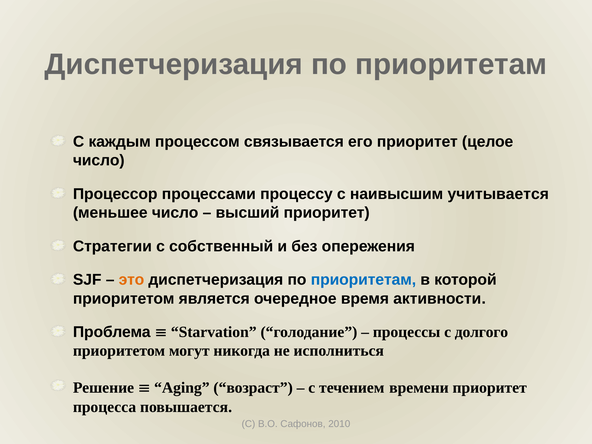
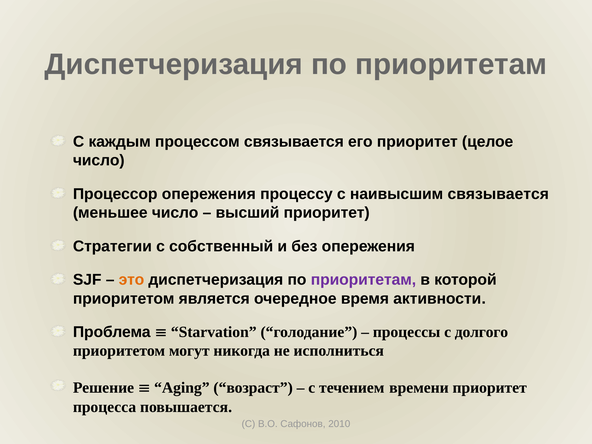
Процессор процессами: процессами -> опережения (209, 194)
наивысшим учитывается: учитывается -> связывается (498, 194)
приоритетам colour: blue -> purple (363, 280)
